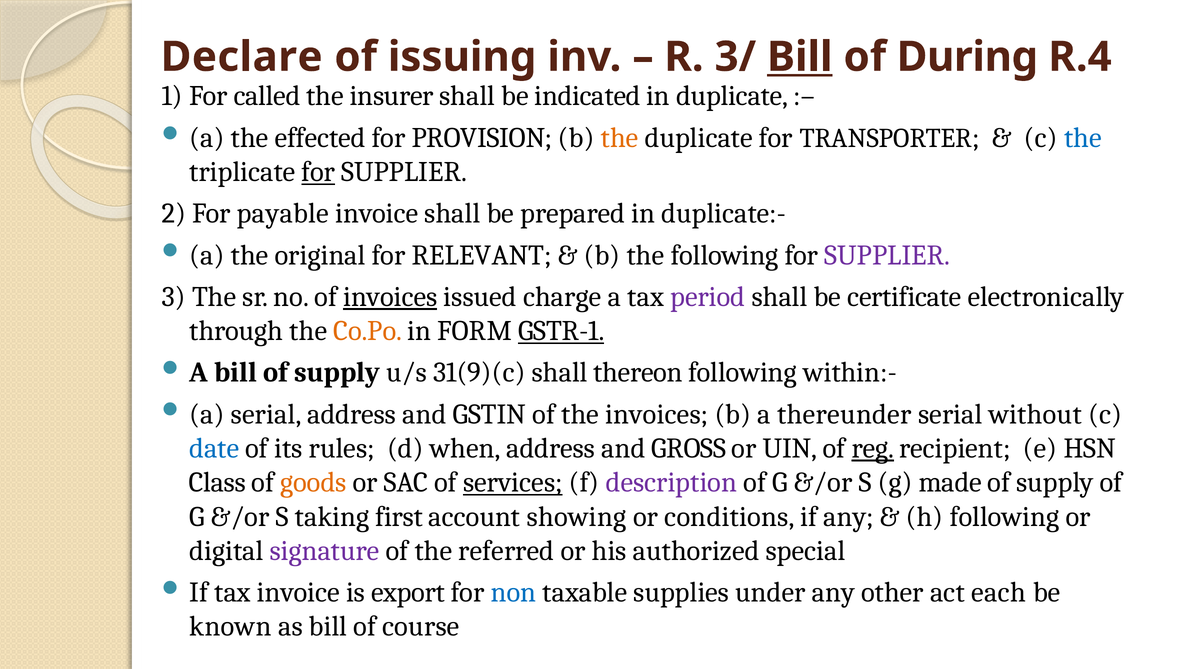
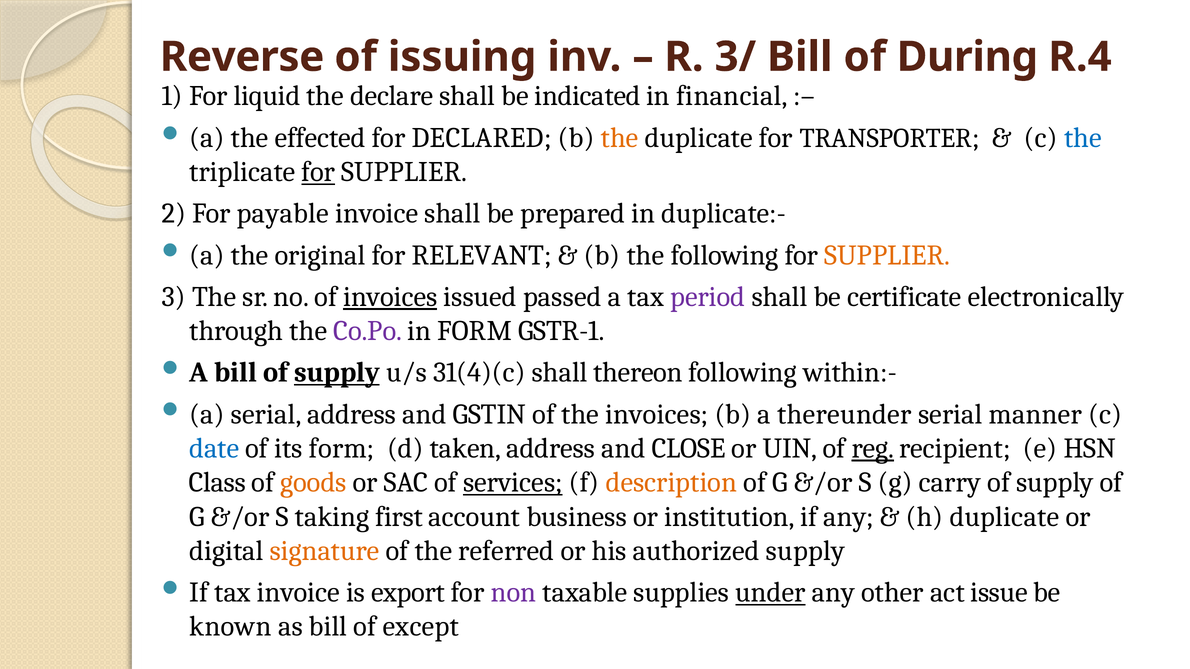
Declare: Declare -> Reverse (242, 57)
Bill underline: present -> none (800, 57)
called: called -> liquid (267, 96)
insurer: insurer -> declare (392, 96)
in duplicate: duplicate -> financial (732, 96)
PROVISION: PROVISION -> DECLARED (482, 138)
SUPPLIER colour: purple -> orange (887, 255)
charge: charge -> passed (562, 297)
Co.Po colour: orange -> purple (368, 331)
GSTR-1 underline: present -> none (561, 331)
supply underline: none -> present (337, 373)
31(9)(c: 31(9)(c -> 31(4)(c (479, 373)
without: without -> manner (1035, 414)
its rules: rules -> form (342, 449)
when: when -> taken (465, 449)
GROSS: GROSS -> CLOSE (689, 449)
description colour: purple -> orange (671, 483)
made: made -> carry (950, 483)
showing: showing -> business (577, 517)
conditions: conditions -> institution (729, 517)
h following: following -> duplicate (1004, 517)
signature colour: purple -> orange (325, 551)
authorized special: special -> supply (805, 551)
non colour: blue -> purple (513, 593)
under underline: none -> present (770, 593)
each: each -> issue (999, 593)
course: course -> except (421, 627)
